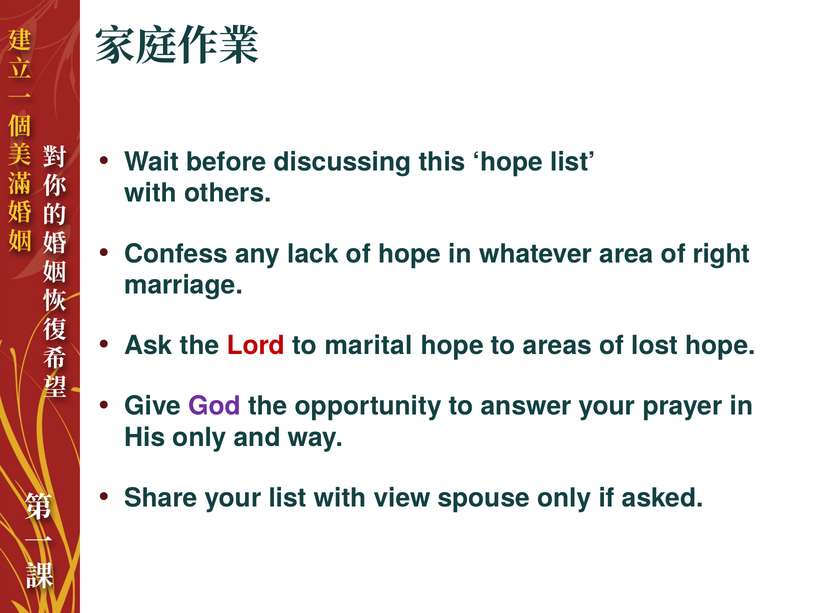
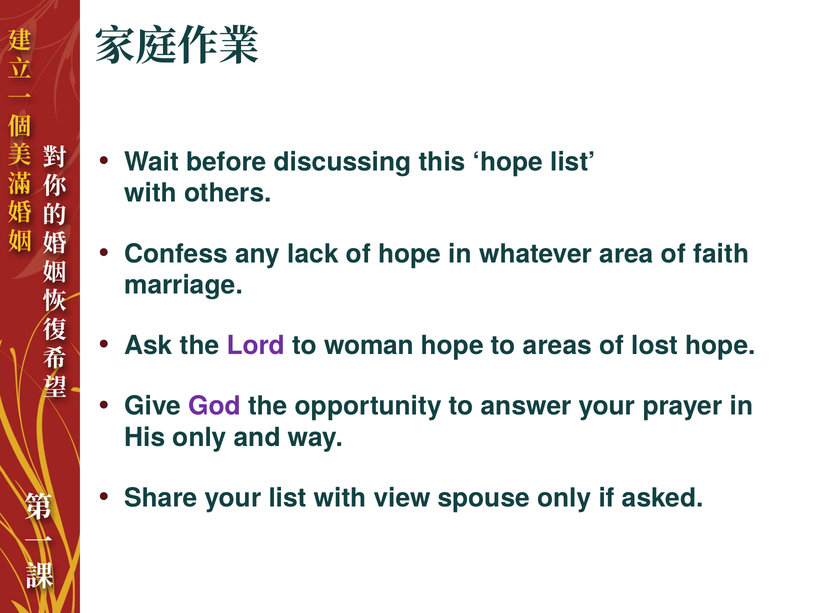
right: right -> faith (721, 254)
Lord colour: red -> purple (256, 345)
marital: marital -> woman (369, 345)
